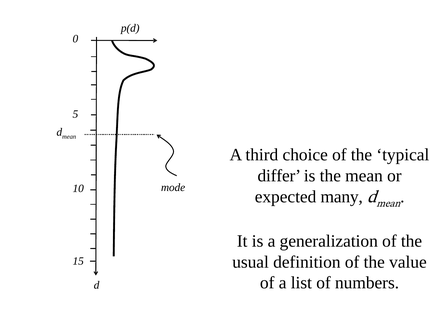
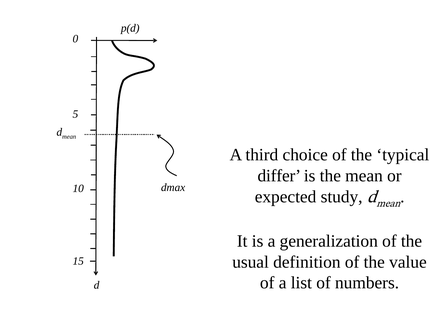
mode: mode -> dmax (173, 188)
many: many -> study (342, 197)
